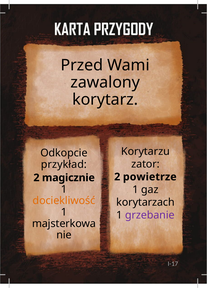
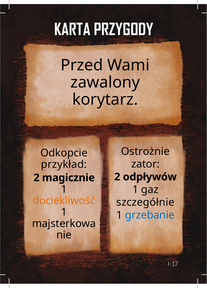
Korytarzu: Korytarzu -> Ostrożnie (145, 151)
powietrze: powietrze -> odpływów (150, 177)
korytarzach: korytarzach -> szczegółnie (145, 202)
grzebanie colour: purple -> blue (150, 215)
